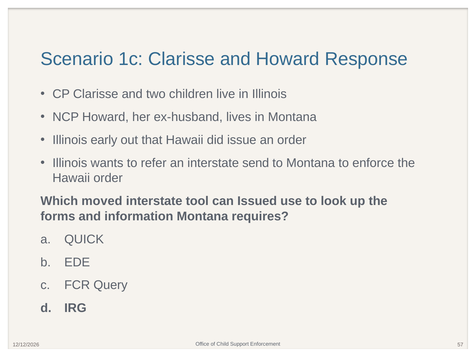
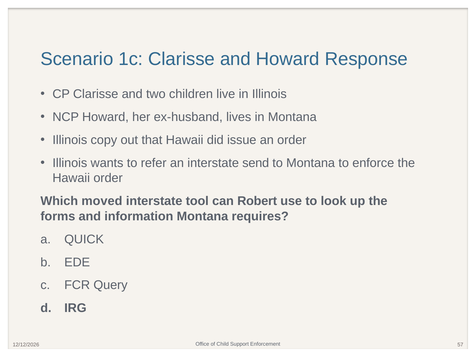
early: early -> copy (104, 140)
Issued: Issued -> Robert (257, 201)
